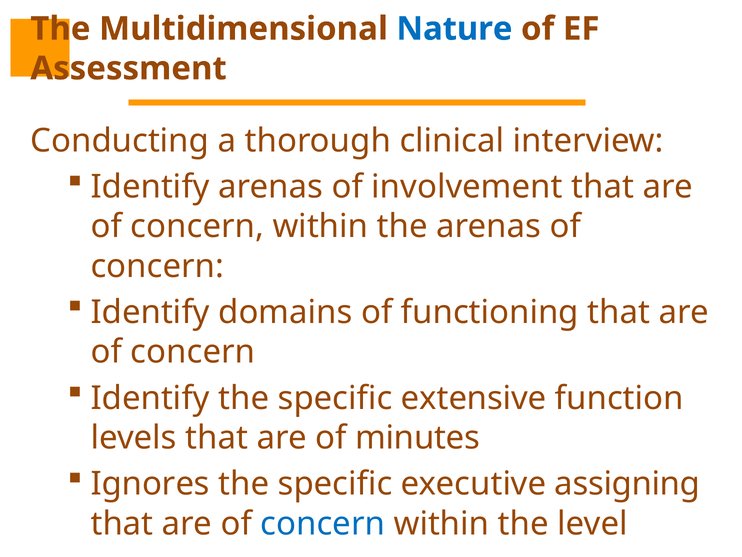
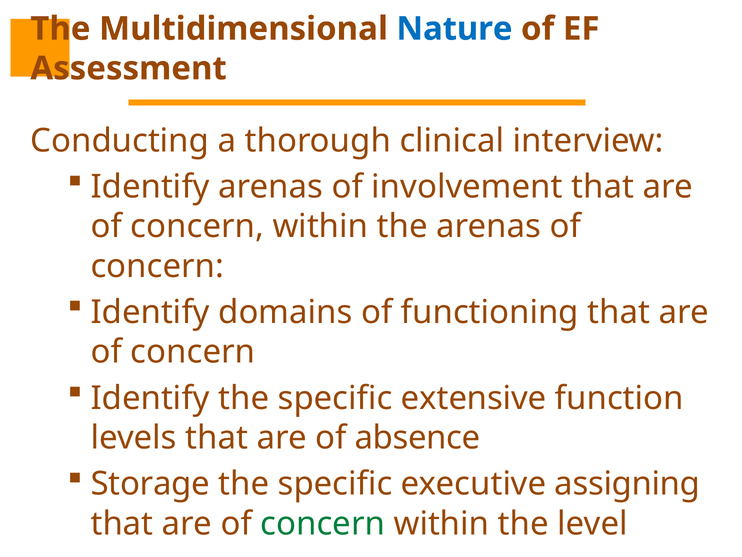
minutes: minutes -> absence (418, 437)
Ignores: Ignores -> Storage (150, 484)
concern colour: blue -> green (323, 523)
